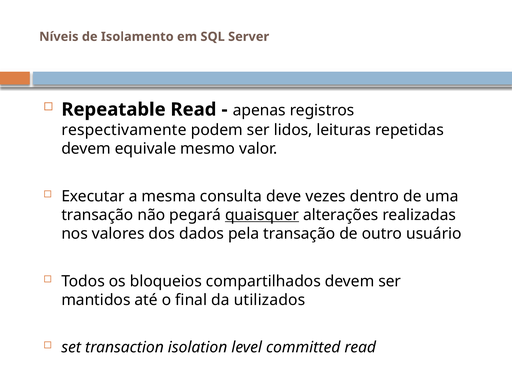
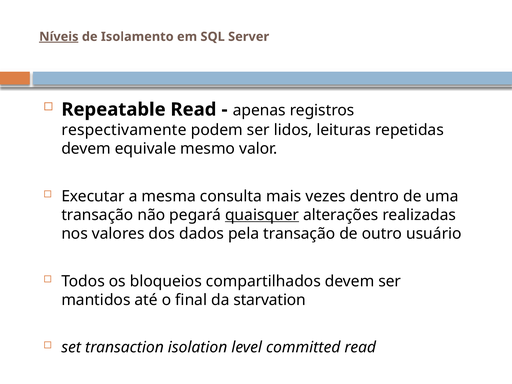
Níveis underline: none -> present (59, 37)
deve: deve -> mais (284, 196)
utilizados: utilizados -> starvation (270, 300)
